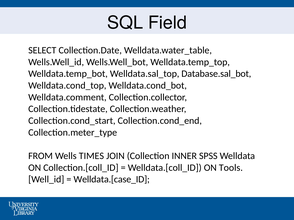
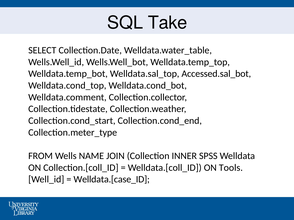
Field: Field -> Take (168, 23)
Database.sal_bot: Database.sal_bot -> Accessed.sal_bot (216, 74)
TIMES: TIMES -> NAME (91, 156)
